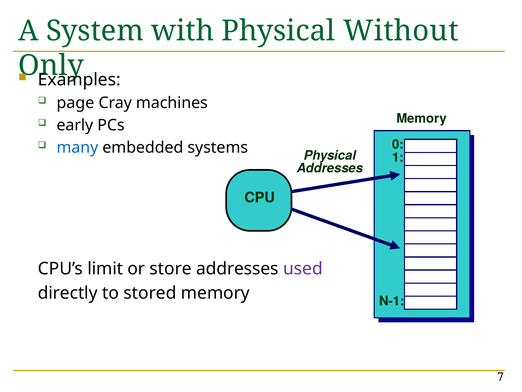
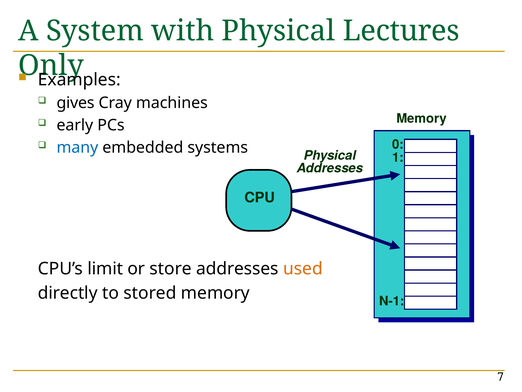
Without: Without -> Lectures (401, 31)
page: page -> gives (76, 103)
used colour: purple -> orange (303, 268)
